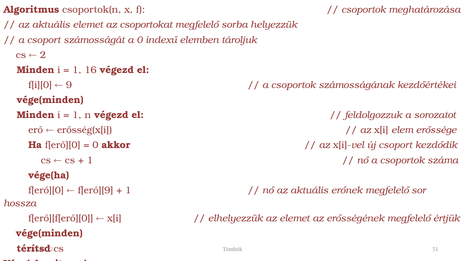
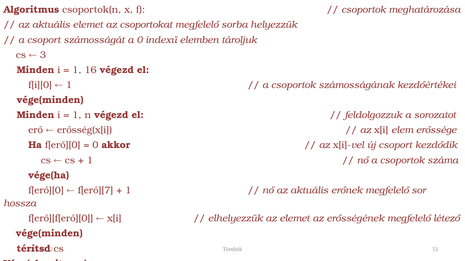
2: 2 -> 3 (43, 55)
9: 9 -> 1 (69, 85)
f[erő][9: f[erő][9 -> f[erő][7 (96, 191)
értjük: értjük -> létező (447, 219)
